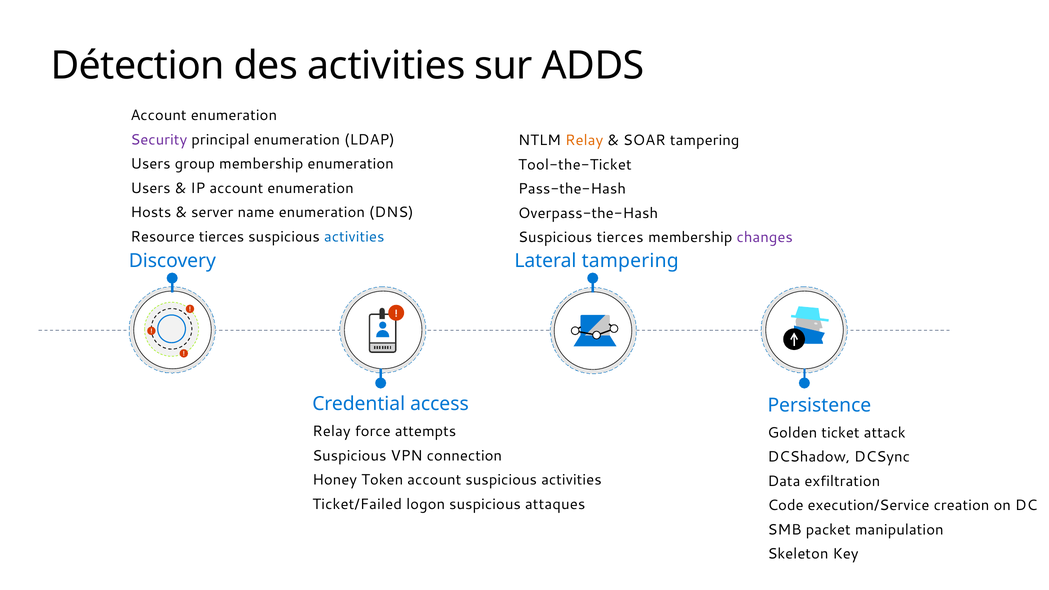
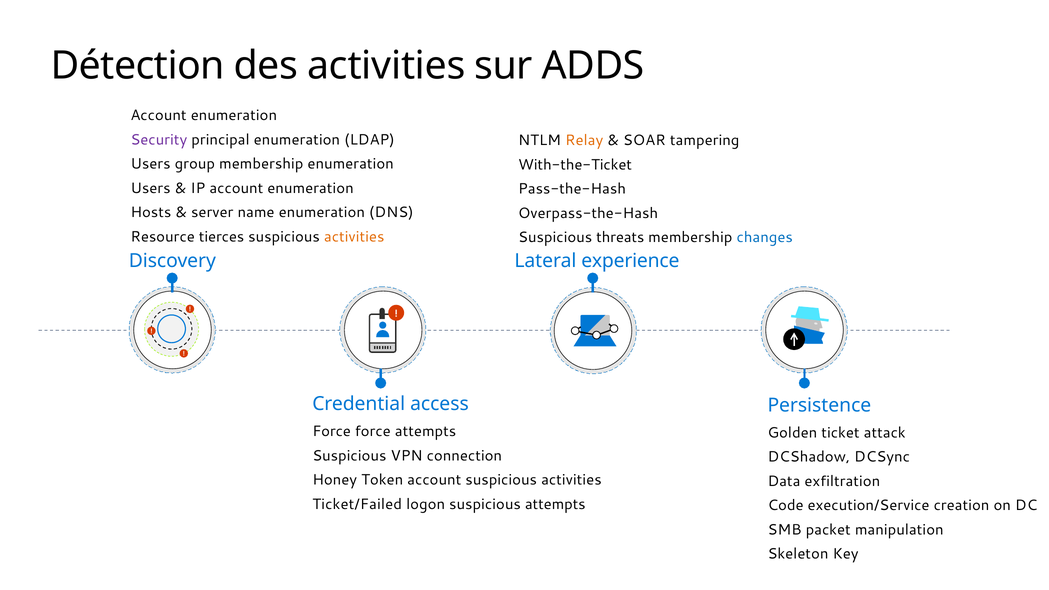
Tool-the-Ticket: Tool-the-Ticket -> With-the-Ticket (575, 165)
activities colour: blue -> orange (354, 237)
Suspicious tierces: tierces -> threats (620, 237)
changes colour: purple -> blue (765, 237)
Lateral tampering: tampering -> experience (630, 261)
Relay: Relay -> Force (332, 432)
suspicious attaques: attaques -> attempts (555, 504)
